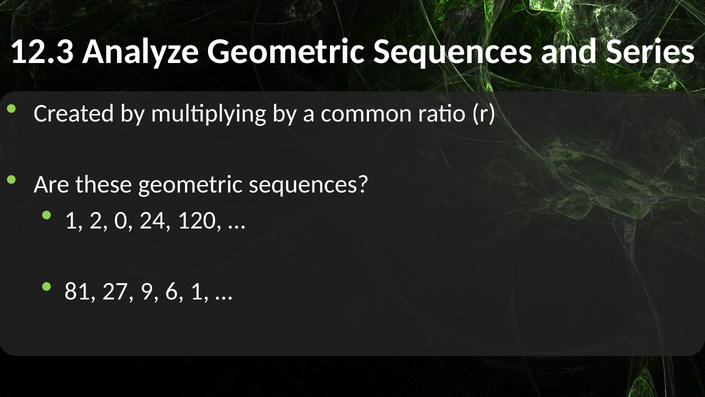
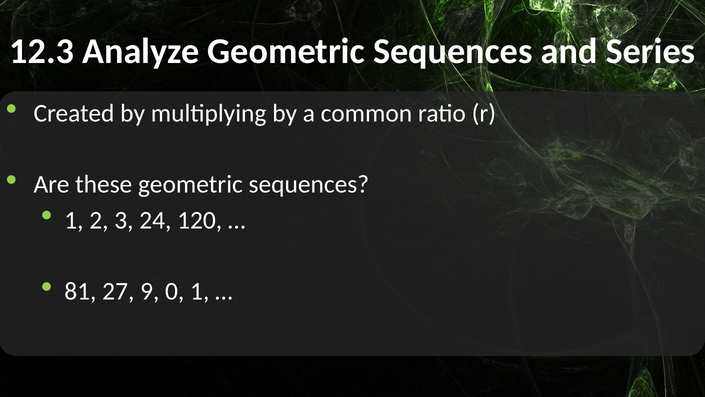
0: 0 -> 3 (124, 220)
6: 6 -> 0 (175, 291)
